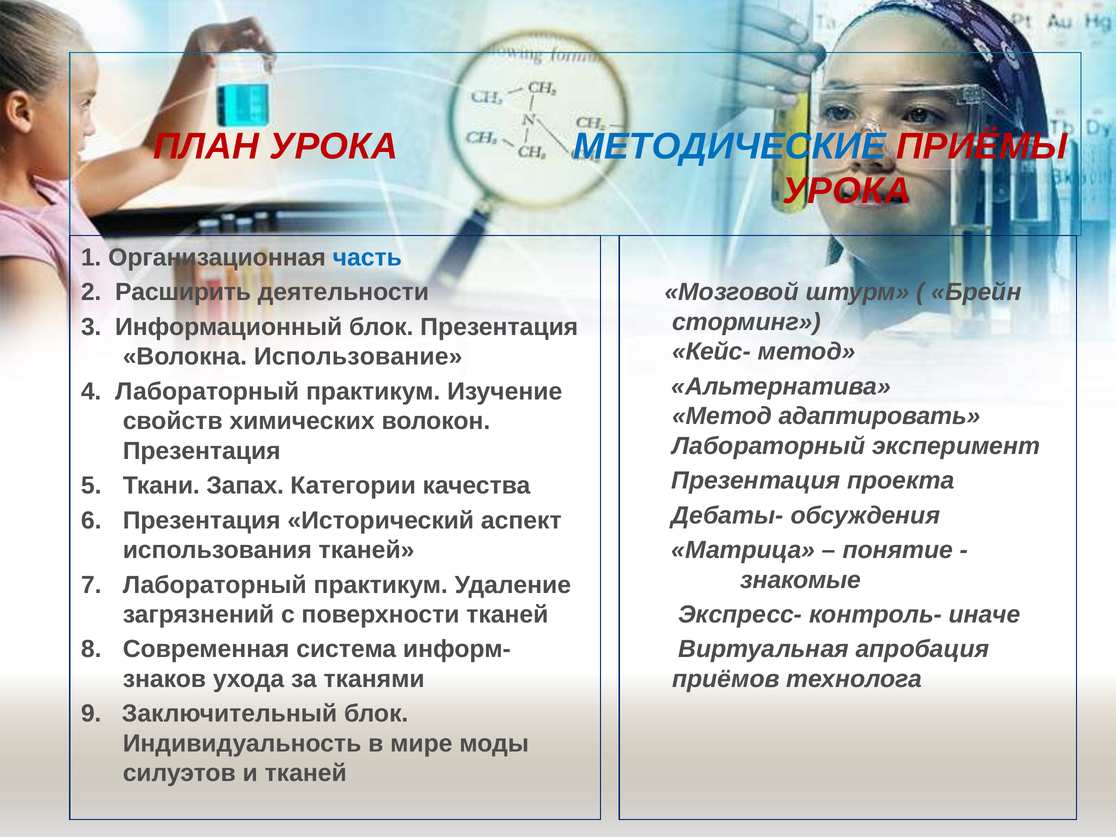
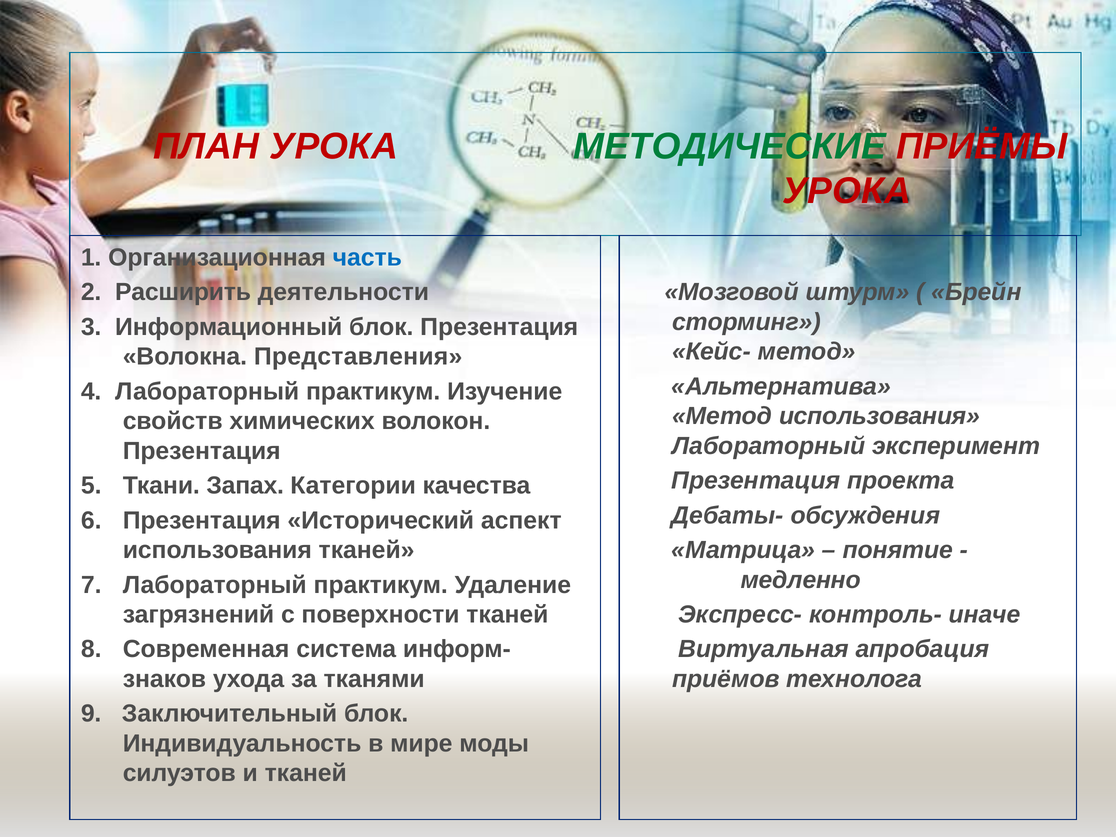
МЕТОДИЧЕСКИЕ colour: blue -> green (730, 146)
Использование: Использование -> Представления (358, 357)
Метод адаптировать: адаптировать -> использования (880, 416)
знакомые: знакомые -> медленно (801, 580)
